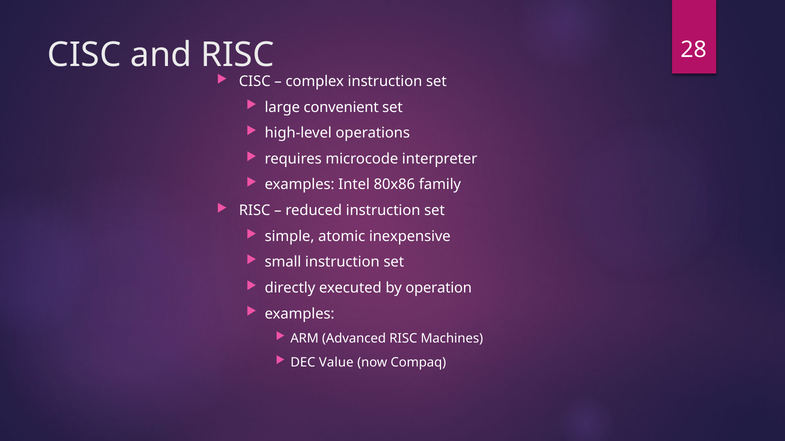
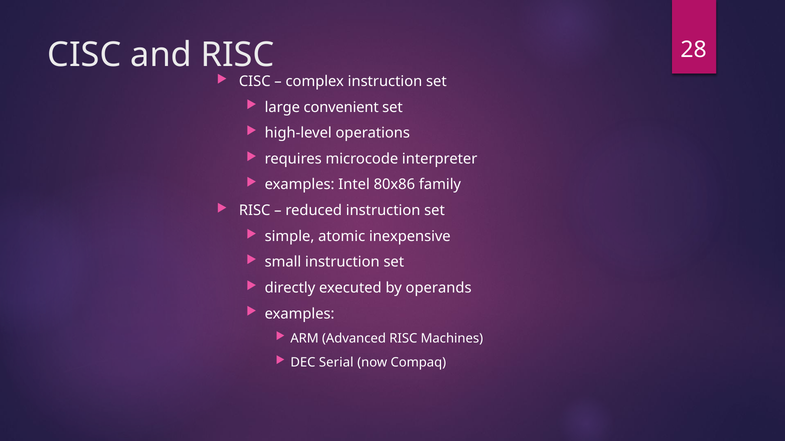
operation: operation -> operands (439, 288)
Value: Value -> Serial (336, 363)
